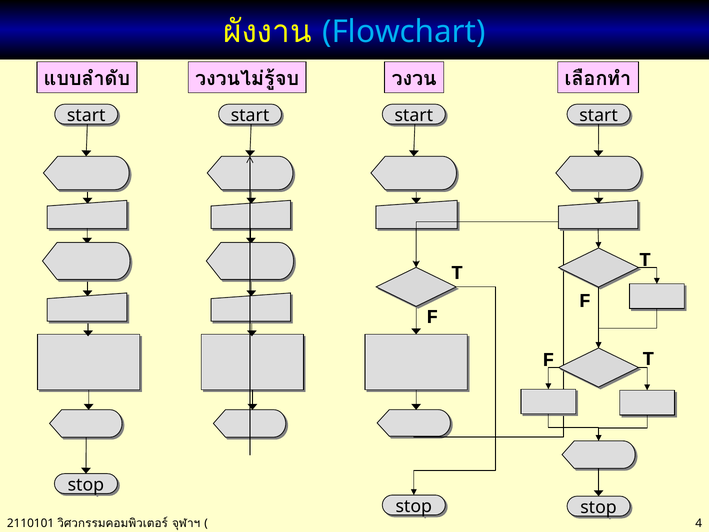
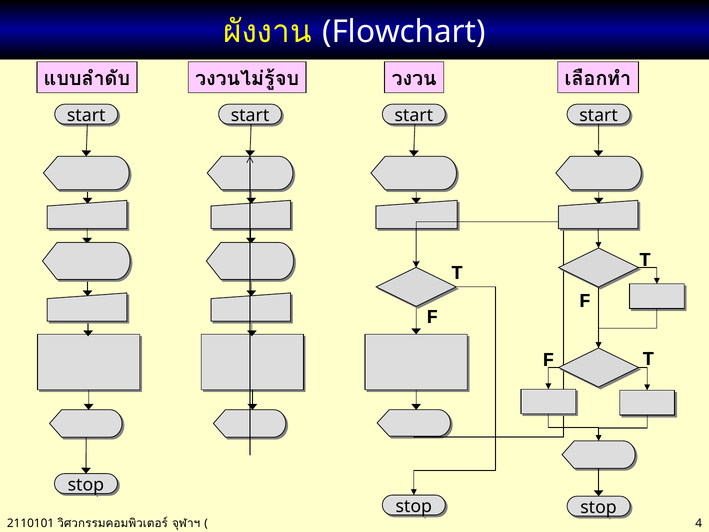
Flowchart colour: light blue -> white (404, 32)
